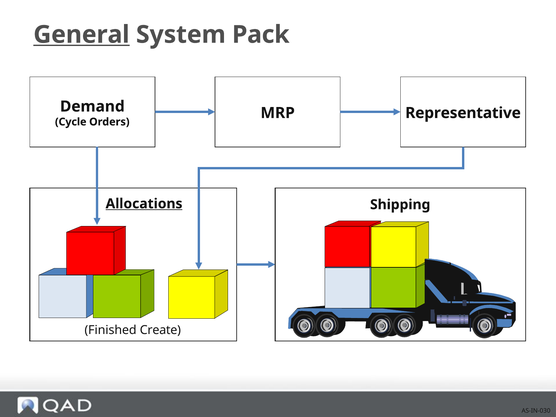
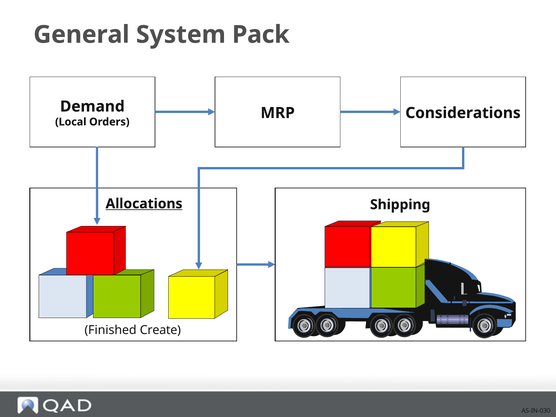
General underline: present -> none (81, 35)
Cycle: Cycle -> Local (71, 122)
Representative: Representative -> Considerations (463, 113)
